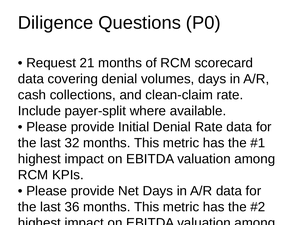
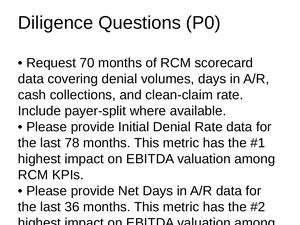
21: 21 -> 70 (87, 63)
32: 32 -> 78 (72, 143)
